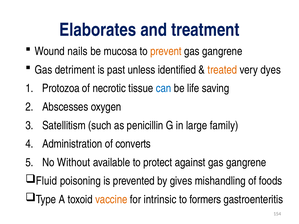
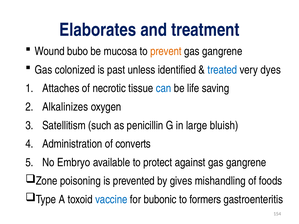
nails: nails -> bubo (78, 51)
detriment: detriment -> colonized (75, 70)
treated colour: orange -> blue (222, 70)
Protozoa: Protozoa -> Attaches (61, 88)
Abscesses: Abscesses -> Alkalinizes (65, 107)
family: family -> bluish (224, 126)
Without: Without -> Embryo (74, 163)
Fluid: Fluid -> Zone (47, 181)
vaccine colour: orange -> blue (111, 200)
intrinsic: intrinsic -> bubonic (160, 200)
